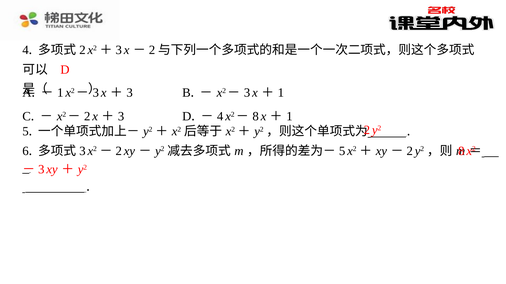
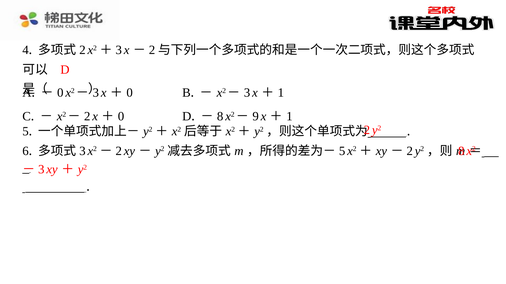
1: 1 -> 0 (60, 93)
3: 3 -> 0 (130, 93)
3: 3 -> 0 (121, 117)
4: 4 -> 8 (220, 117)
8: 8 -> 9 (256, 117)
